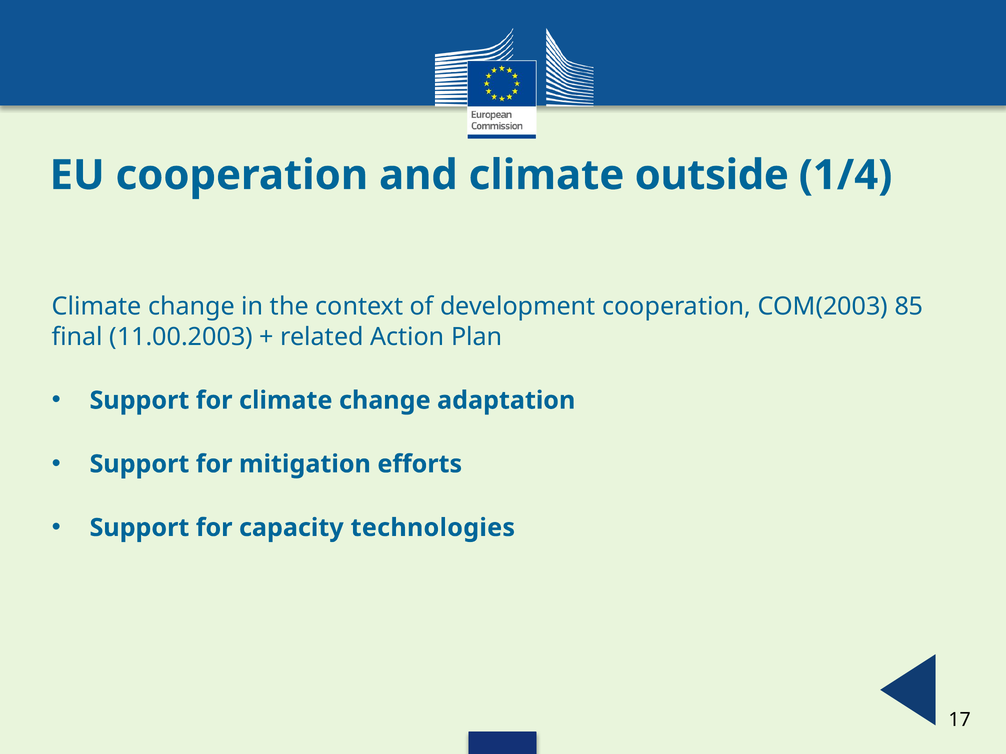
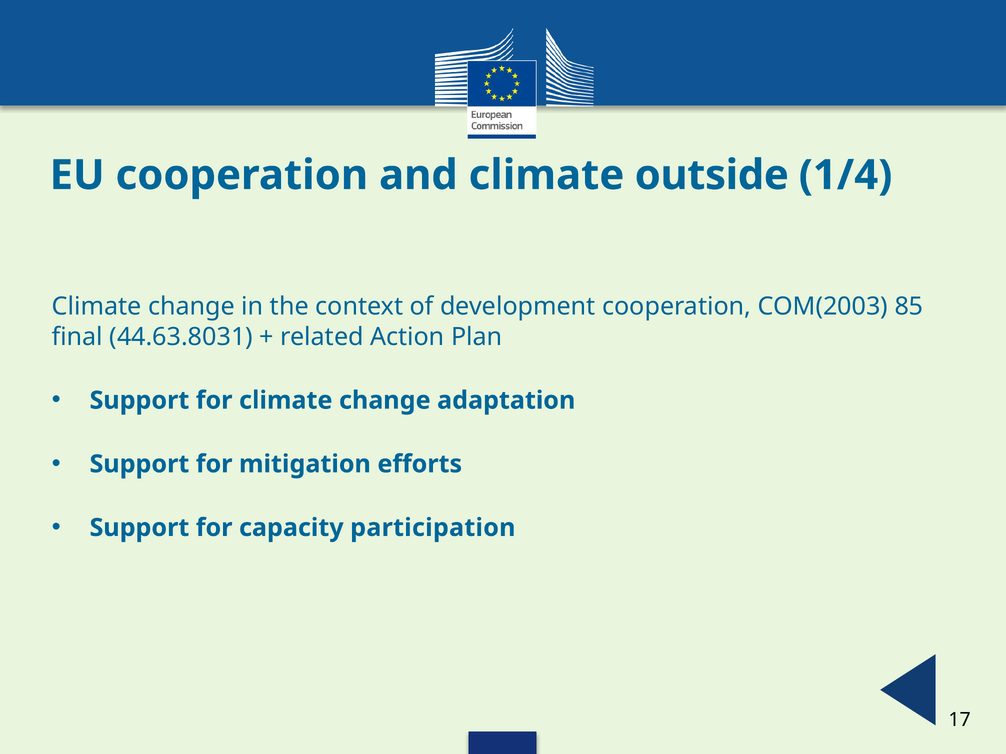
11.00.2003: 11.00.2003 -> 44.63.8031 (181, 337)
technologies: technologies -> participation (433, 528)
